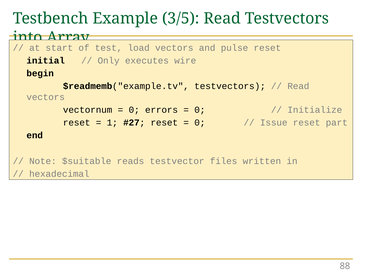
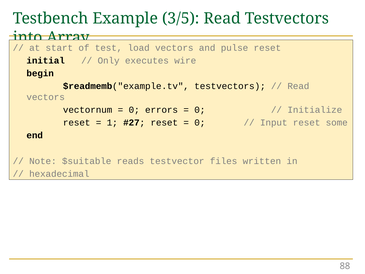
Issue: Issue -> Input (274, 123)
part: part -> some (337, 123)
